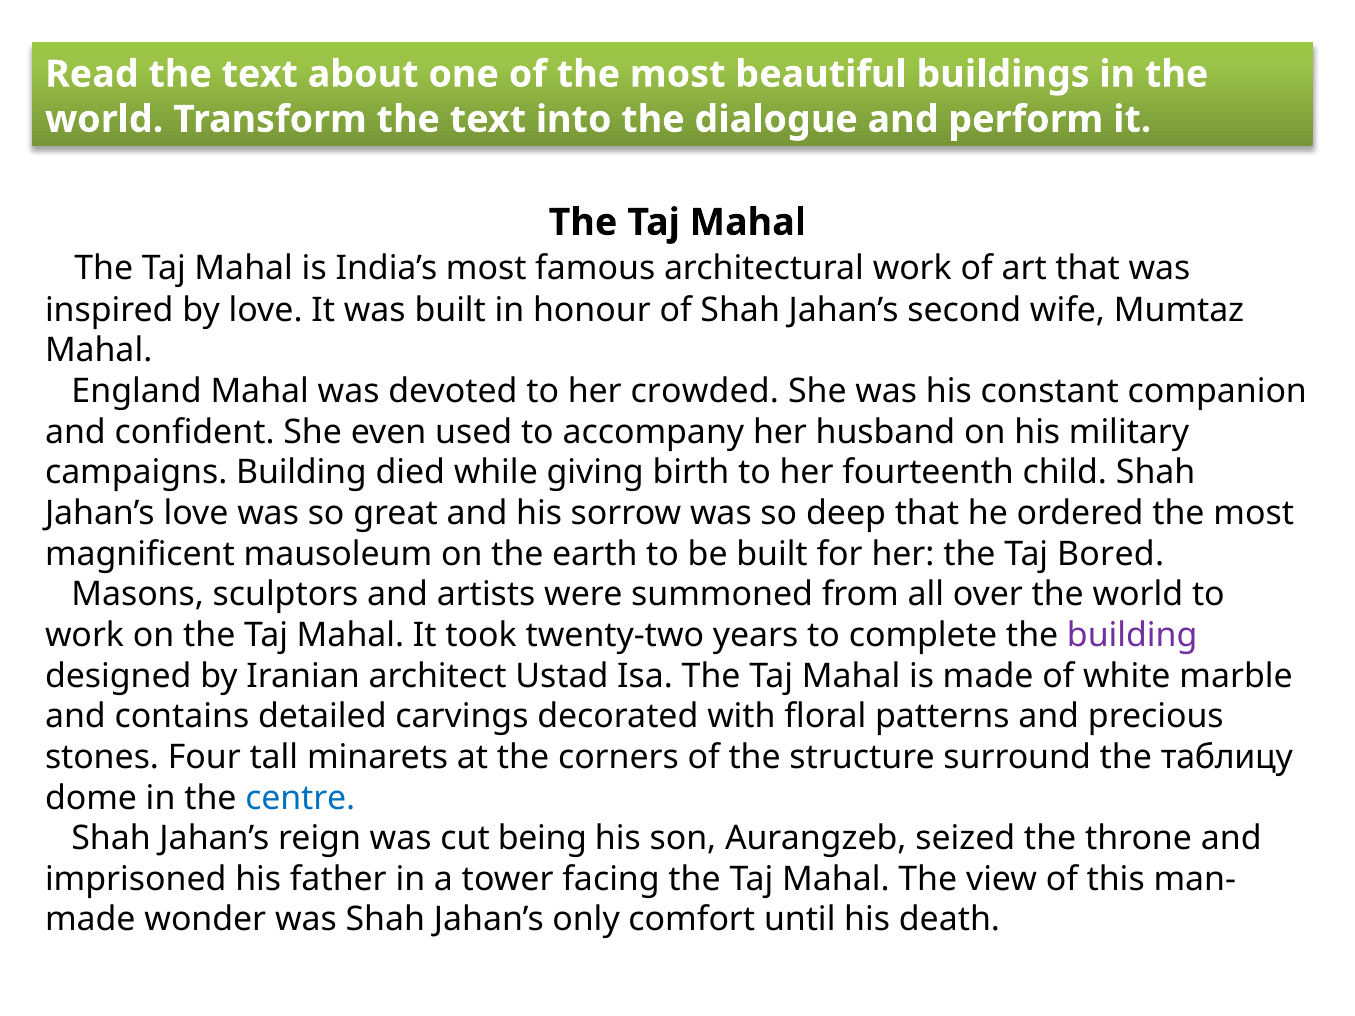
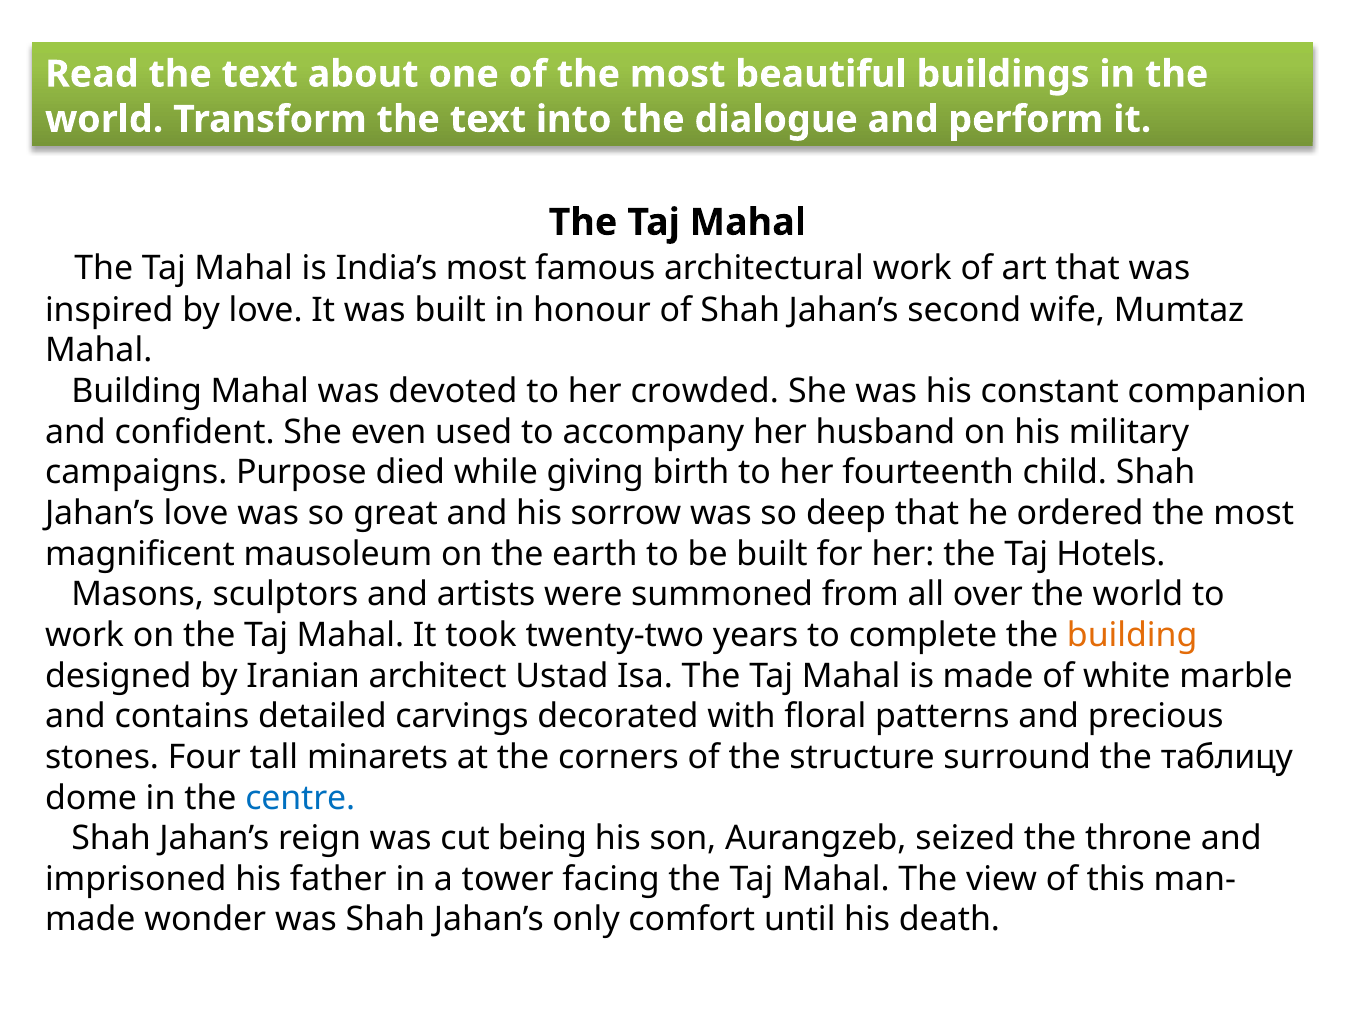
England: England -> Building (137, 392)
campaigns Building: Building -> Purpose (302, 473)
Bored: Bored -> Hotels (1111, 554)
building colour: purple -> orange (1132, 635)
